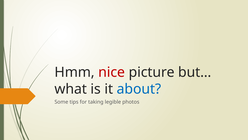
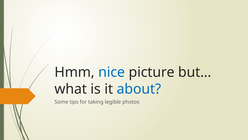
nice colour: red -> blue (112, 72)
